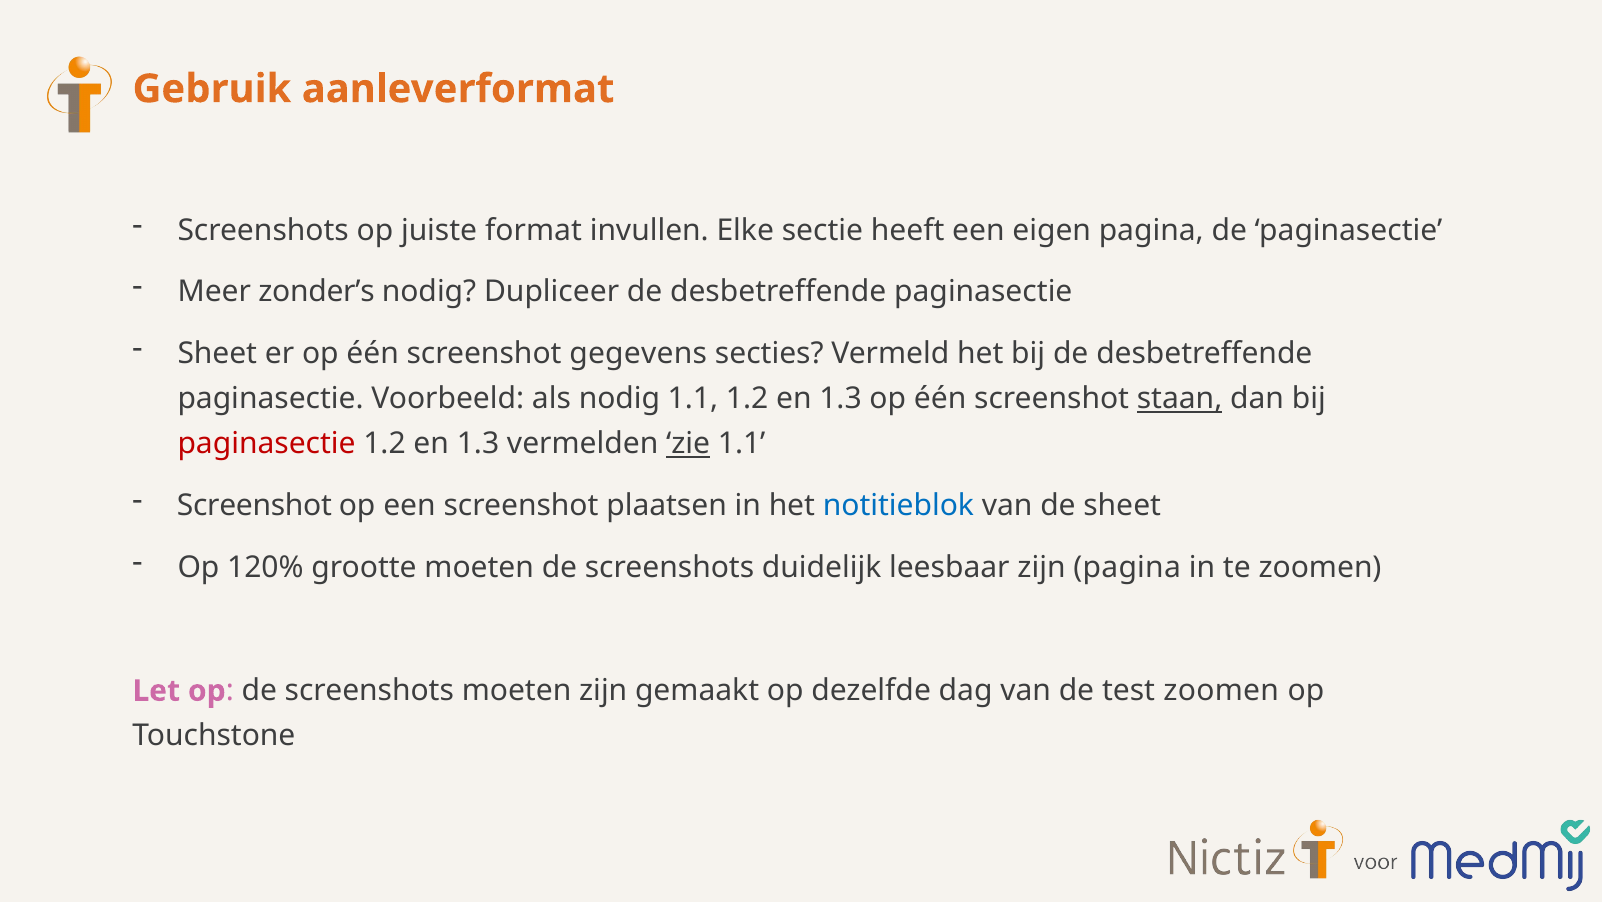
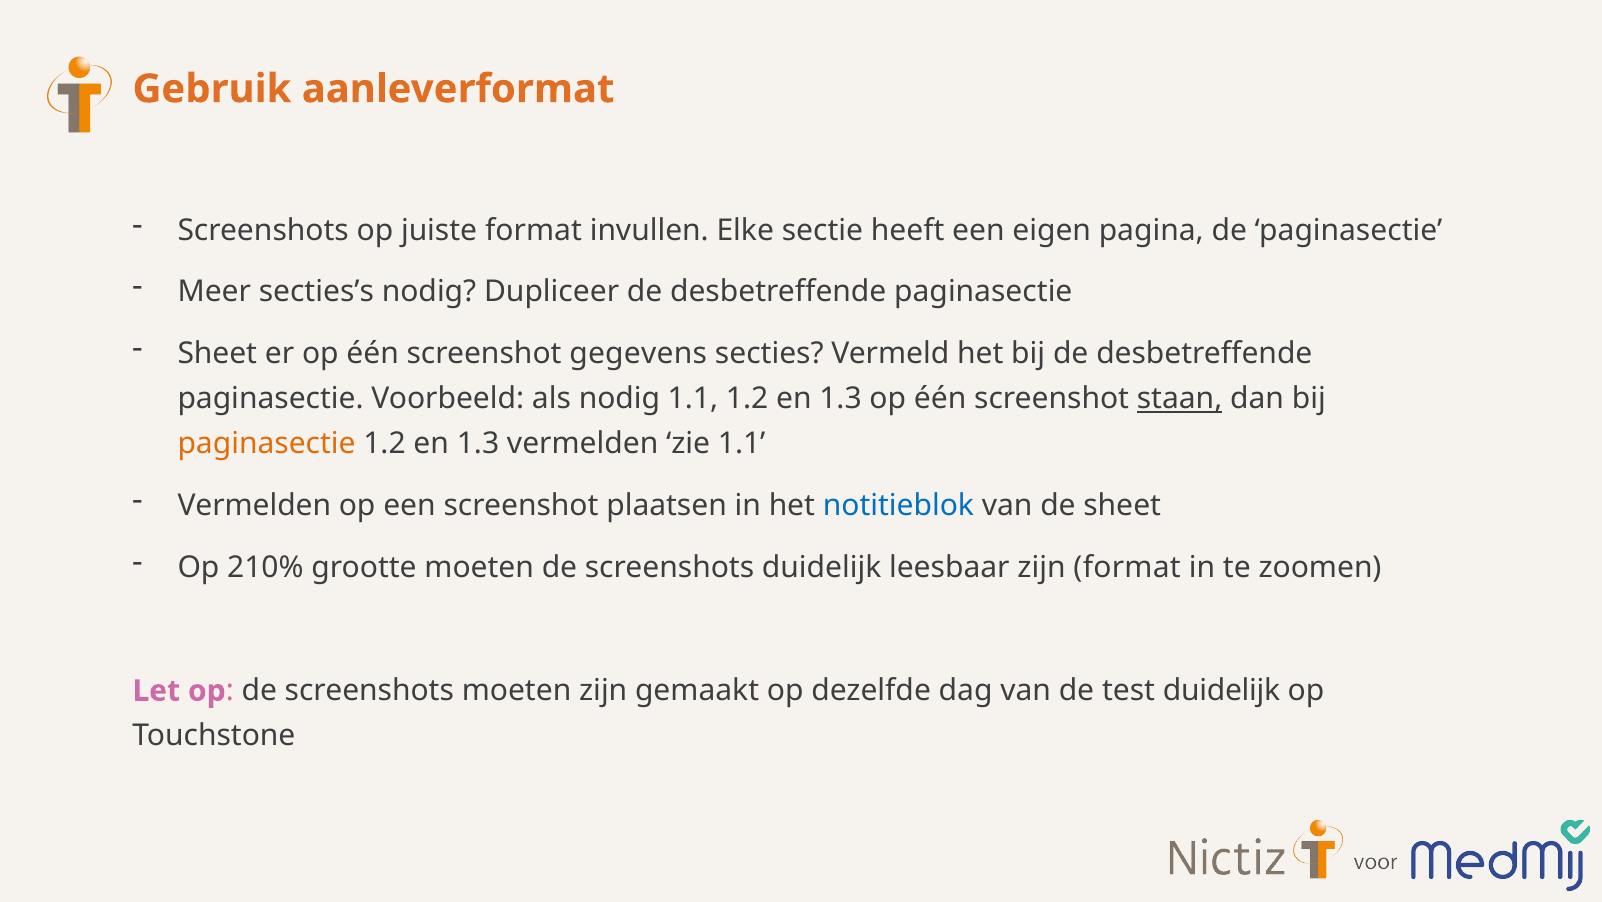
zonder’s: zonder’s -> secties’s (316, 292)
paginasectie colour: red -> orange (267, 444)
zie underline: present -> none (688, 444)
Screenshot: Screenshot -> Vermelden (254, 505)
120%: 120% -> 210% (265, 567)
zijn pagina: pagina -> format (1127, 567)
test zoomen: zoomen -> duidelijk (1222, 690)
